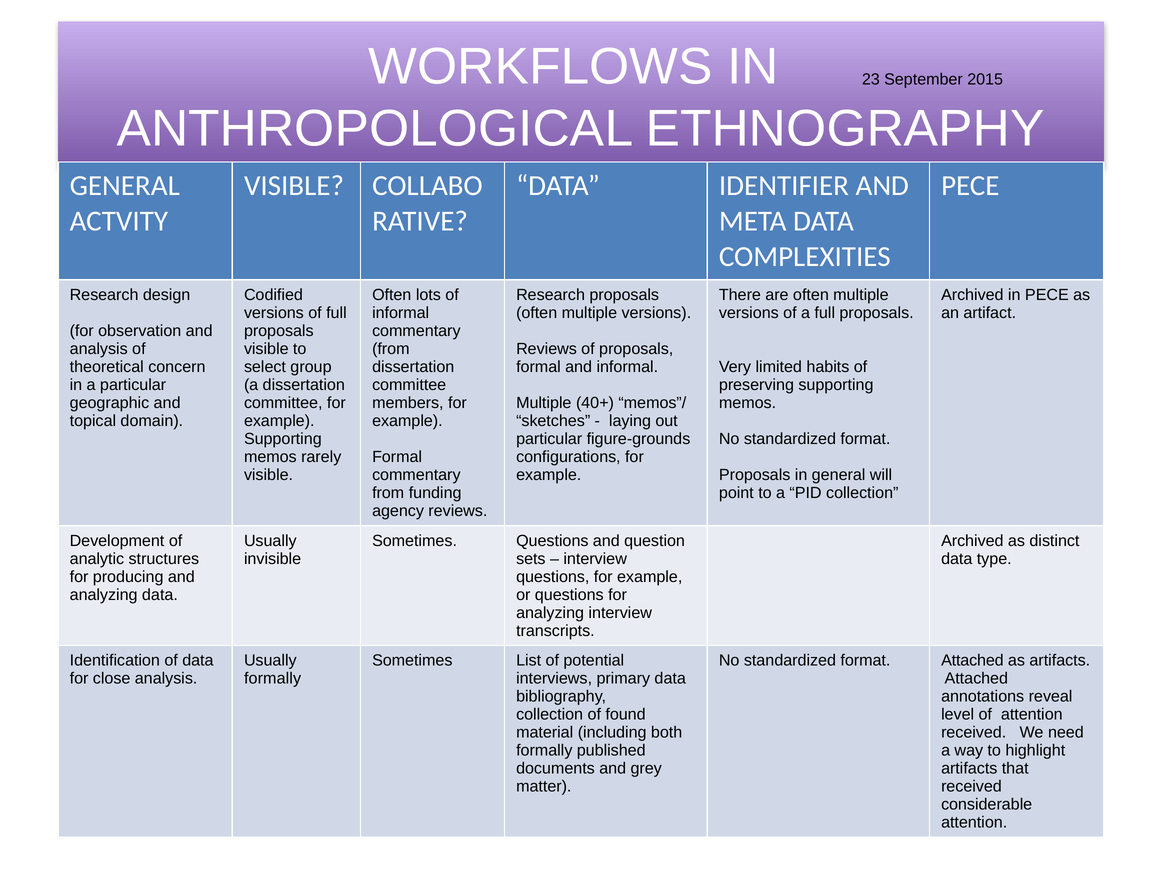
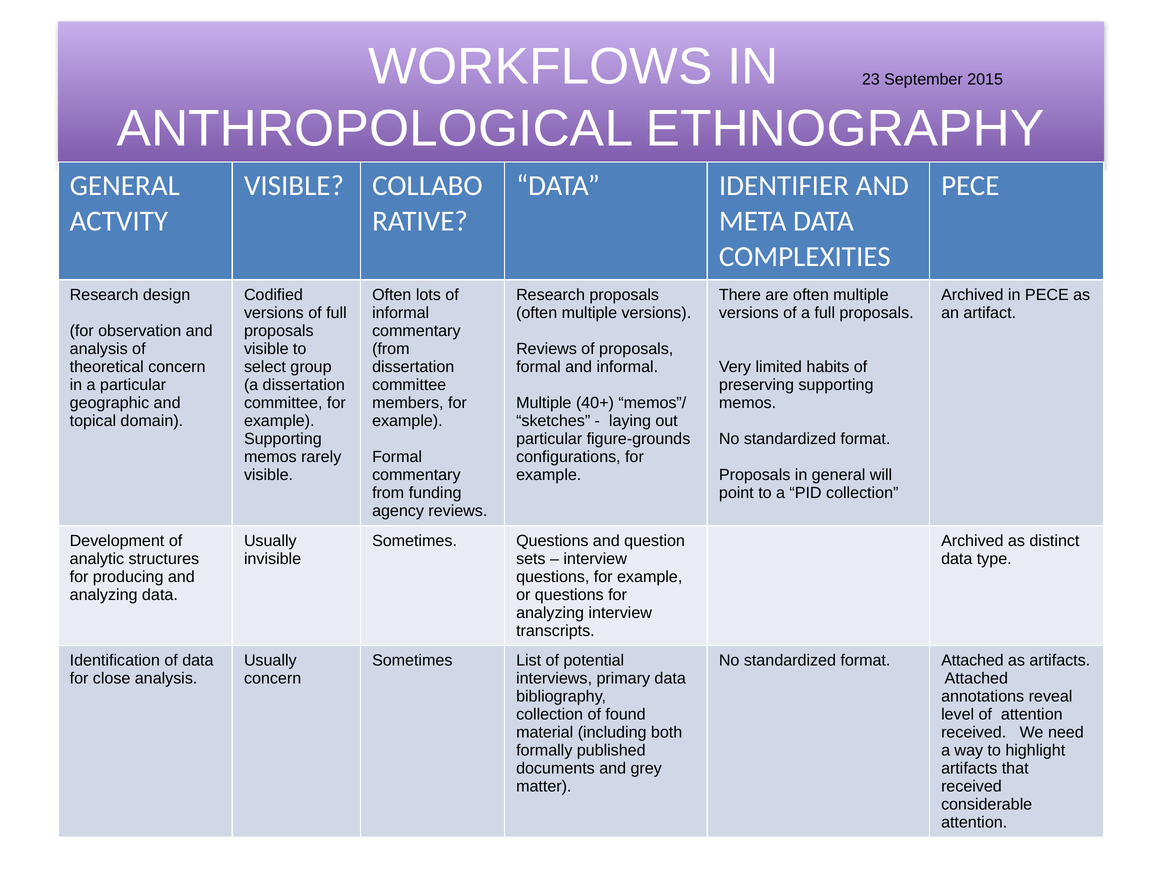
formally: formally -> concern (273, 679)
